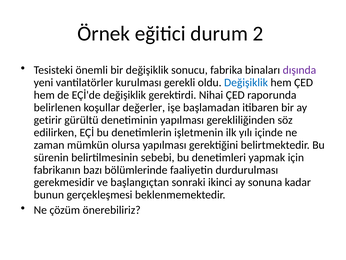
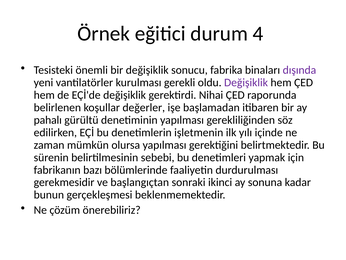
2: 2 -> 4 (258, 33)
Değişiklik colour: blue -> purple (246, 82)
getirir: getirir -> pahalı (48, 120)
